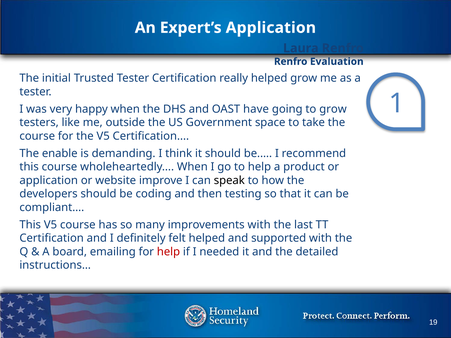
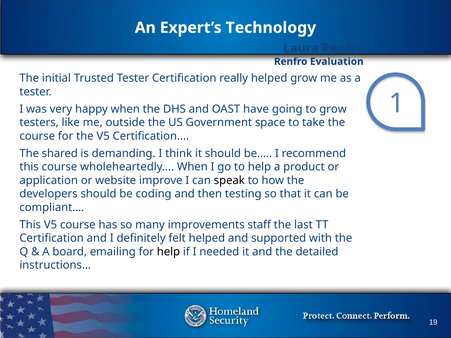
Expert’s Application: Application -> Technology (271, 28)
enable: enable -> shared (60, 153)
improvements with: with -> staff (259, 225)
help colour: red -> black (168, 252)
